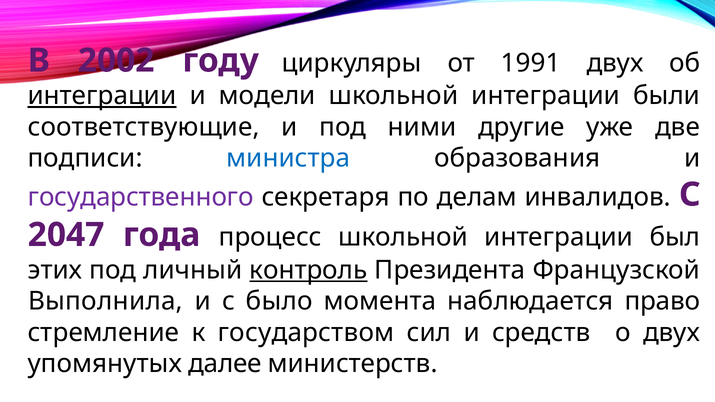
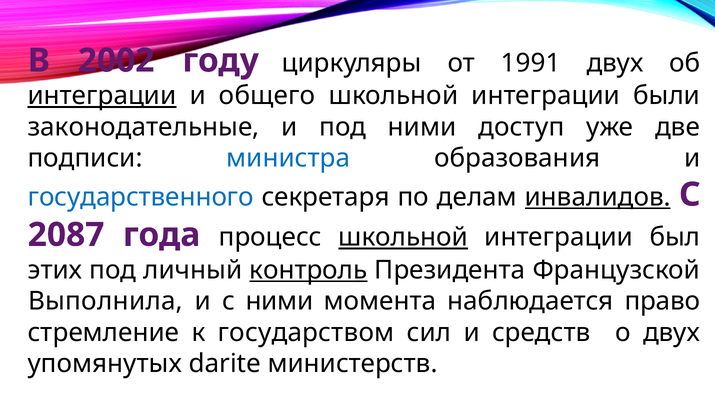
модели: модели -> общего (267, 96)
соответствующие: соответствующие -> законодательные (144, 127)
другие: другие -> доступ (521, 127)
государственного colour: purple -> blue (141, 197)
инвалидов underline: none -> present (598, 197)
2047: 2047 -> 2087 (66, 235)
школьной underline: none -> present (403, 237)
с было: было -> ними (279, 301)
далее: далее -> darite (225, 364)
